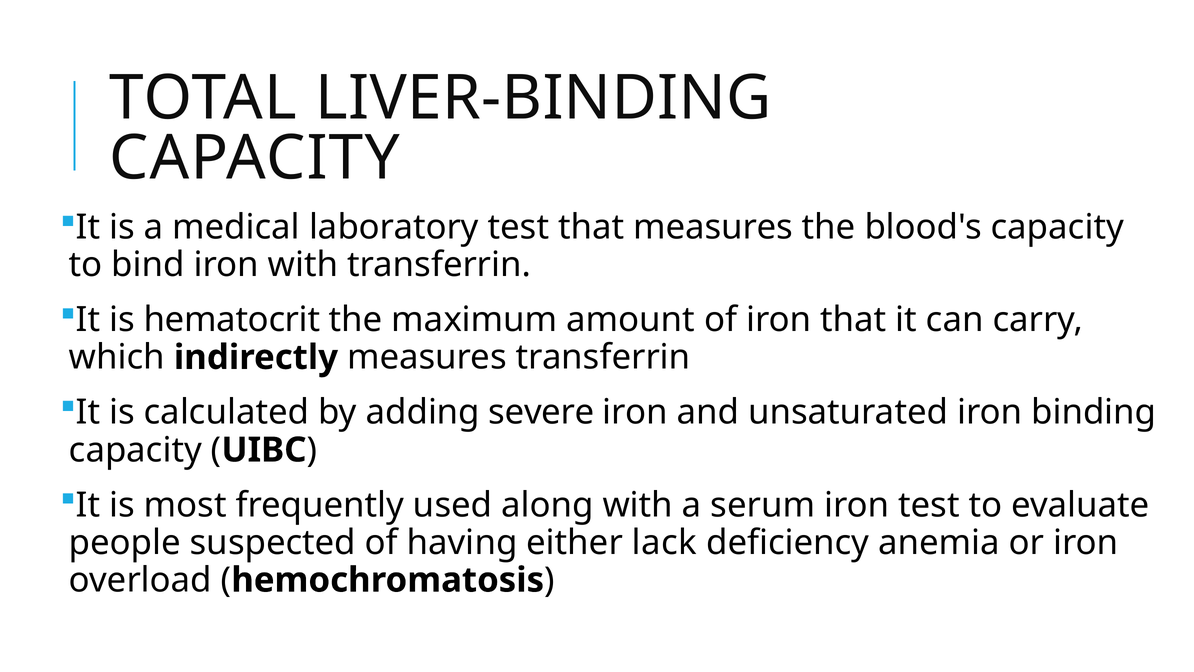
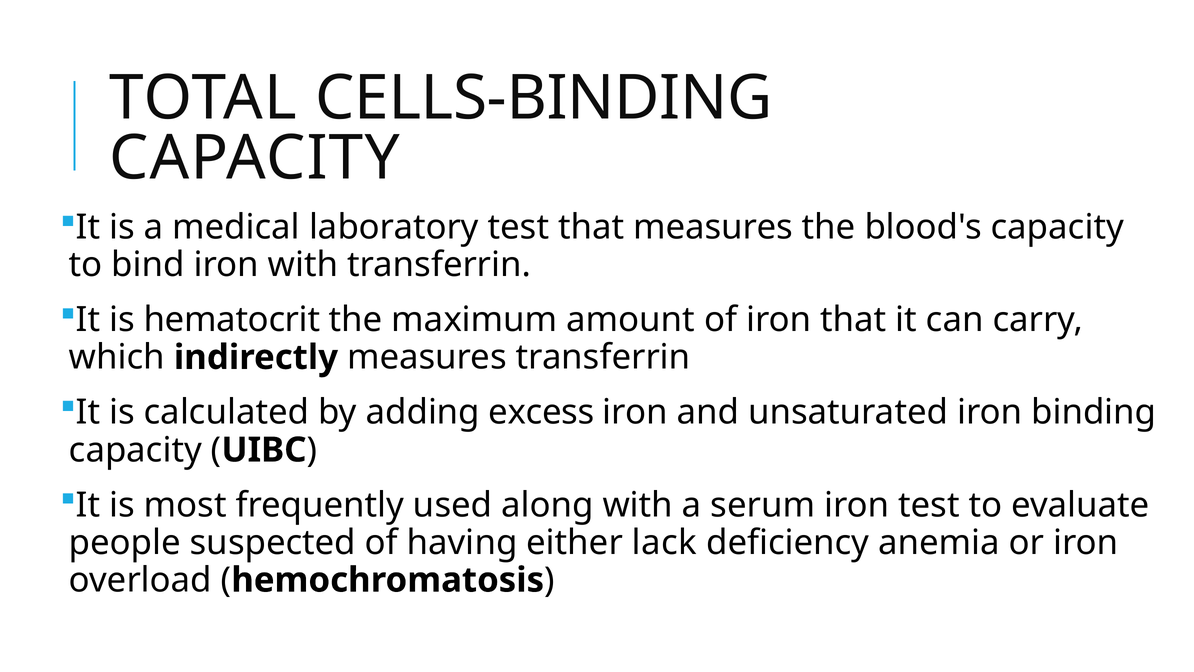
LIVER-BINDING: LIVER-BINDING -> CELLS-BINDING (544, 98)
severe: severe -> excess (541, 412)
